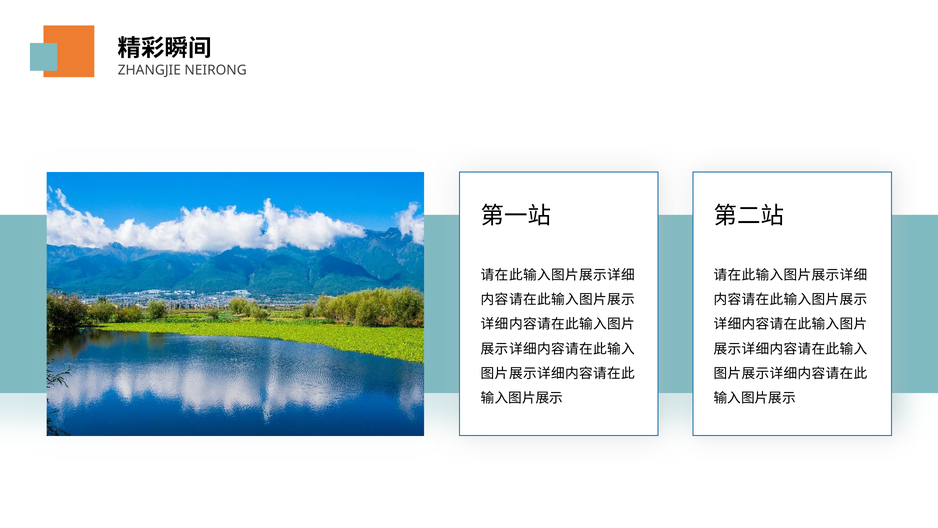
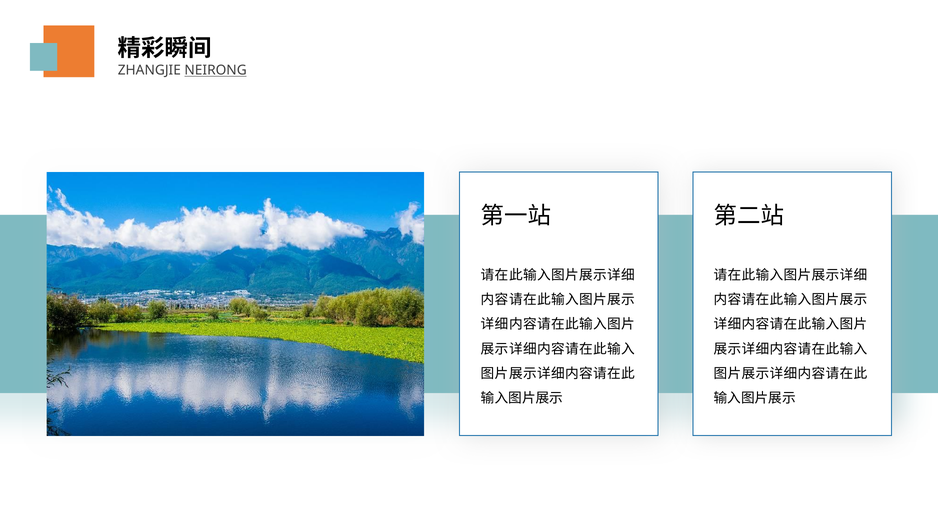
NEIRONG underline: none -> present (216, 70)
